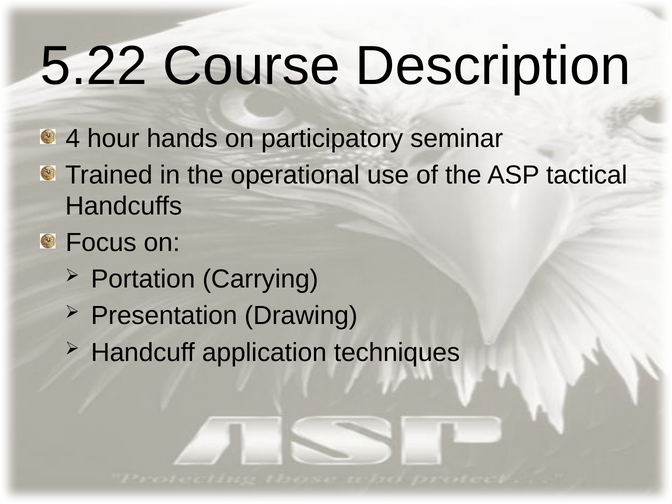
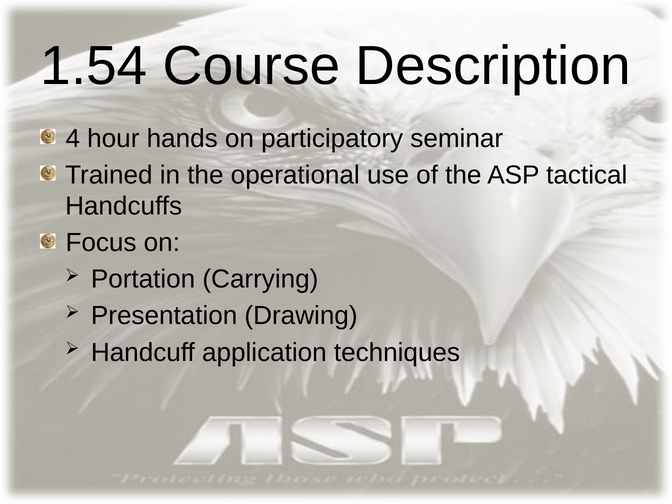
5.22: 5.22 -> 1.54 (94, 66)
